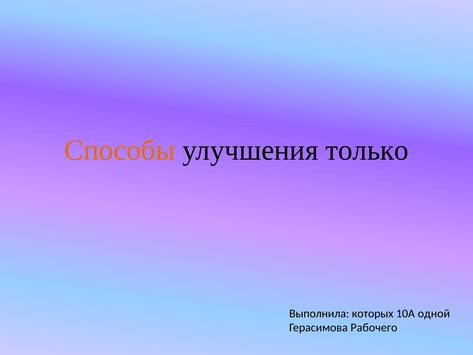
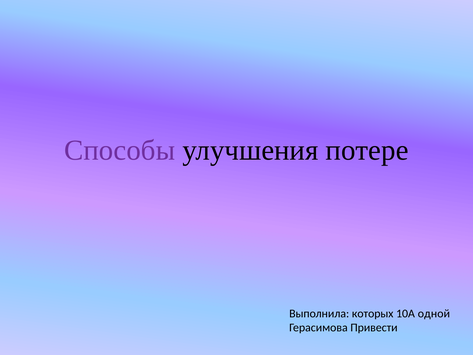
Способы colour: orange -> purple (120, 150)
только: только -> потере (367, 150)
Рабочего: Рабочего -> Привести (374, 327)
